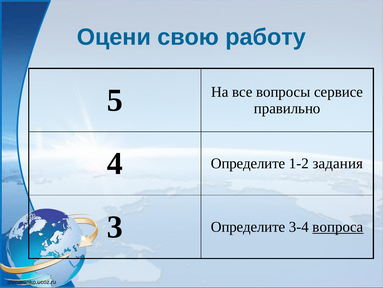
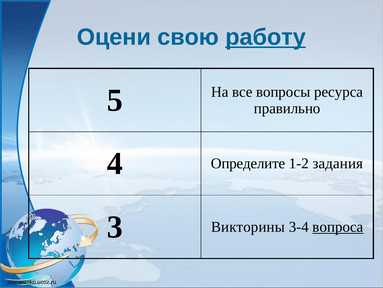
работу underline: none -> present (266, 37)
сервисе: сервисе -> ресурса (339, 92)
3 Определите: Определите -> Викторины (248, 226)
